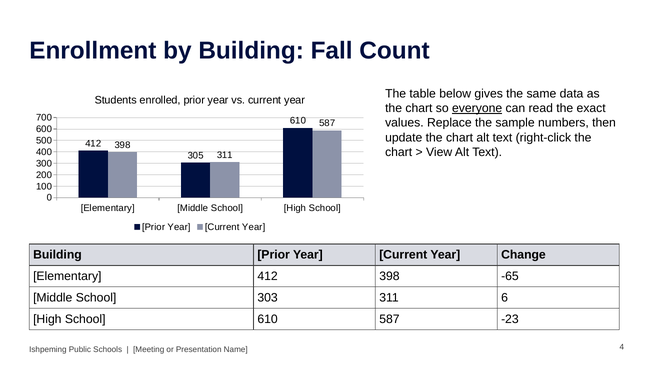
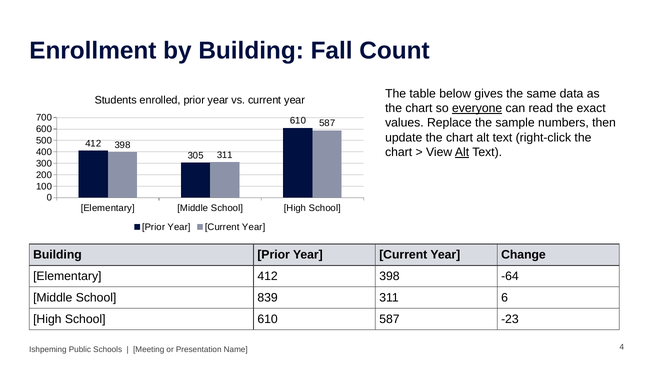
Alt underline: none -> present (462, 152)
-65: -65 -> -64 (510, 276)
303: 303 -> 839 (268, 298)
